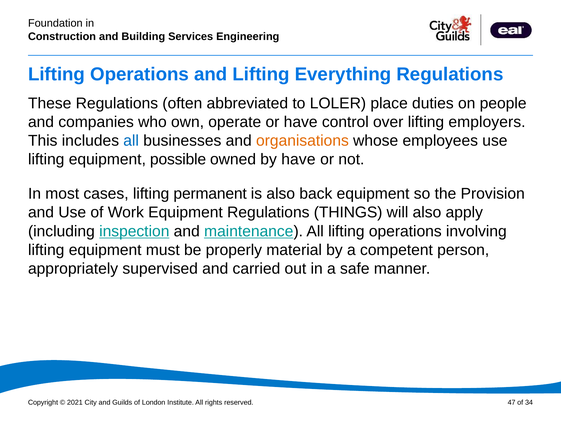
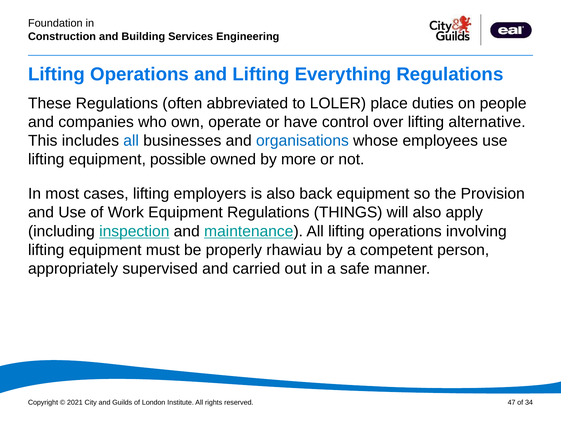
employers: employers -> alternative (487, 122)
organisations colour: orange -> blue (302, 141)
by have: have -> more (299, 159)
permanent: permanent -> employers (210, 194)
material: material -> rhawiau (294, 250)
